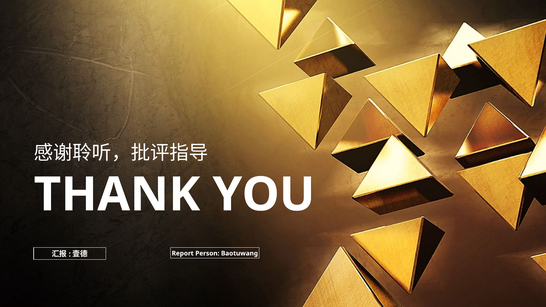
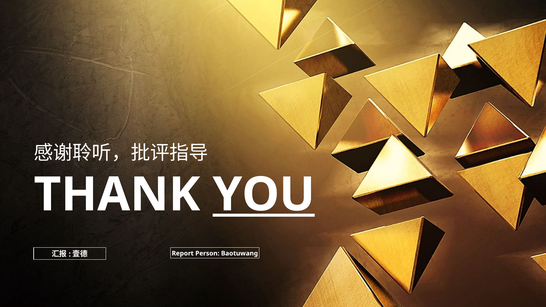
YOU underline: none -> present (264, 195)
